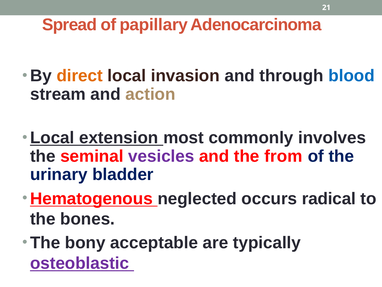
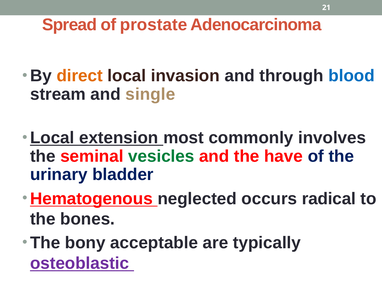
papillary: papillary -> prostate (154, 25)
action: action -> single (150, 94)
vesicles colour: purple -> green (161, 156)
from: from -> have (283, 156)
